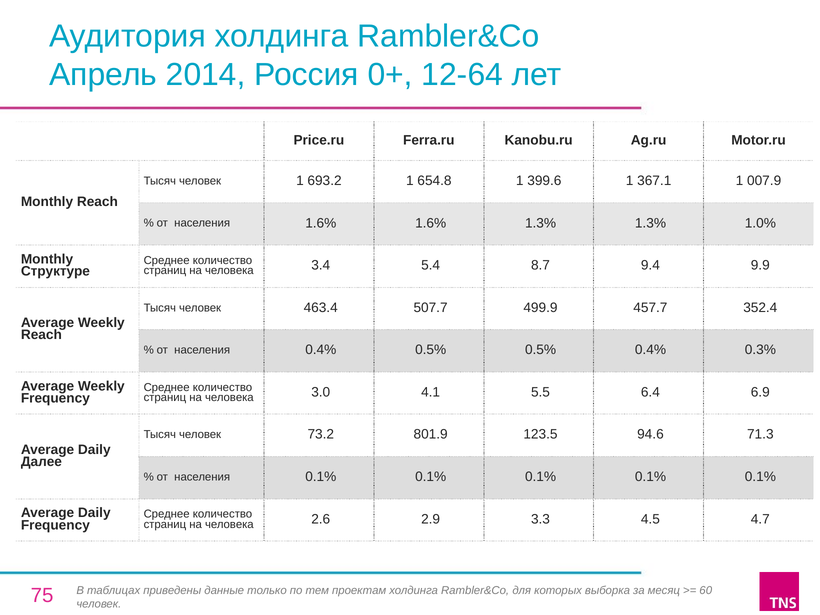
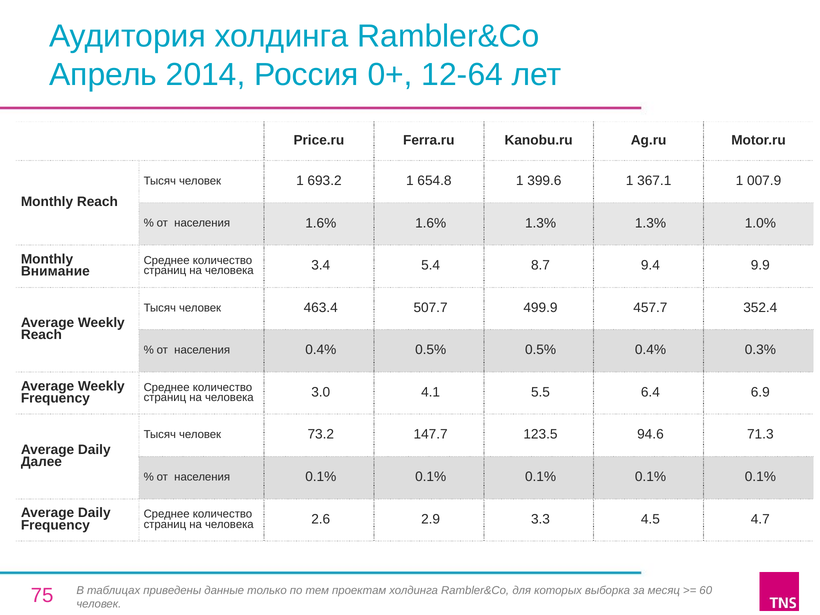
Структуре: Структуре -> Внимание (55, 271)
801.9: 801.9 -> 147.7 (431, 434)
